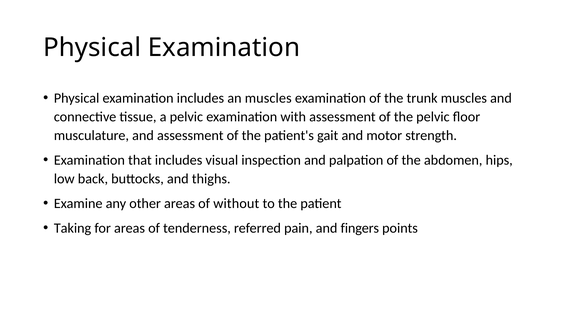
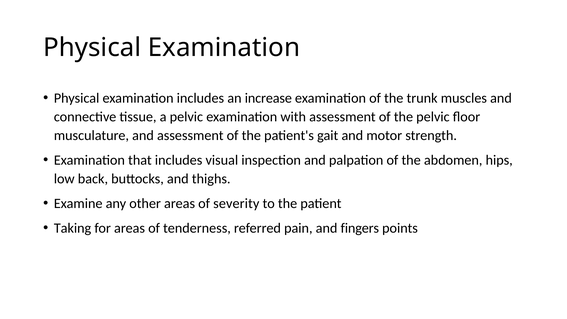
an muscles: muscles -> increase (268, 98)
without: without -> severity (236, 204)
